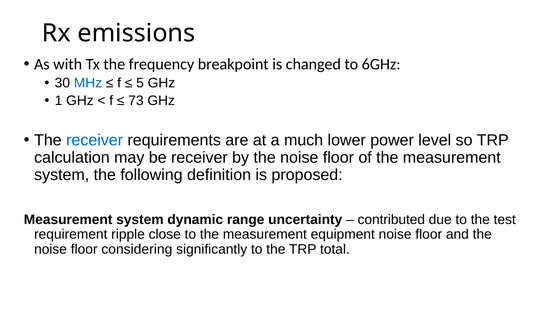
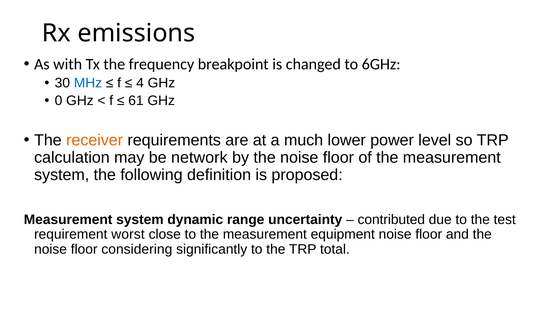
5: 5 -> 4 (140, 83)
1: 1 -> 0 (59, 101)
73: 73 -> 61 (136, 101)
receiver colour: blue -> orange (95, 140)
be receiver: receiver -> network (199, 158)
ripple: ripple -> worst (128, 235)
